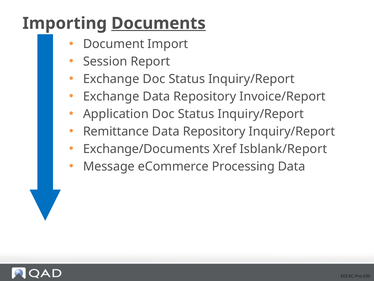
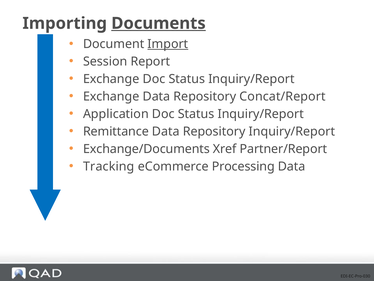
Import underline: none -> present (168, 44)
Invoice/Report: Invoice/Report -> Concat/Report (283, 96)
Isblank/Report: Isblank/Report -> Partner/Report (283, 149)
Message: Message -> Tracking (109, 166)
